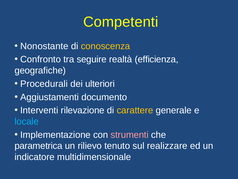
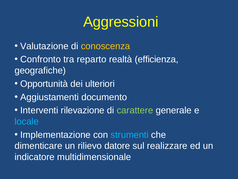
Competenti: Competenti -> Aggressioni (121, 22)
Nonostante: Nonostante -> Valutazione (44, 46)
seguire: seguire -> reparto (92, 59)
Procedurali: Procedurali -> Opportunità (44, 84)
carattere colour: yellow -> light green (135, 110)
strumenti colour: pink -> light blue (130, 134)
parametrica: parametrica -> dimenticare (38, 146)
tenuto: tenuto -> datore (117, 146)
